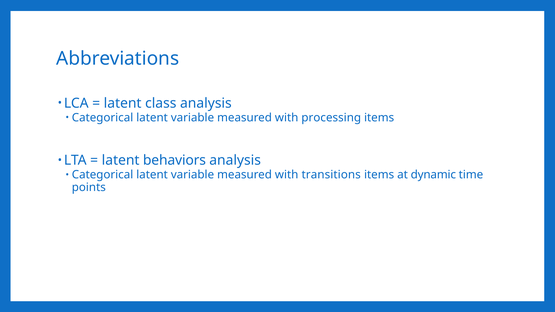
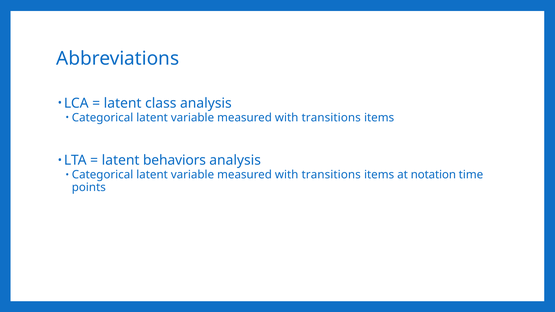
processing: processing -> transitions (331, 118)
dynamic: dynamic -> notation (433, 175)
